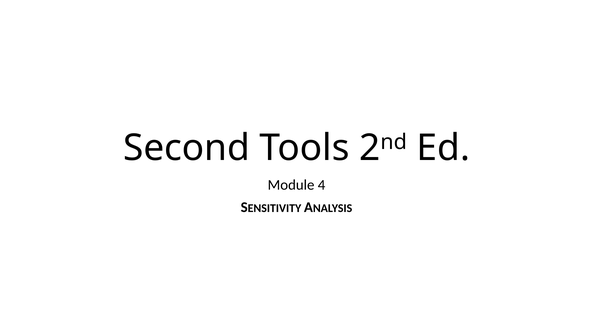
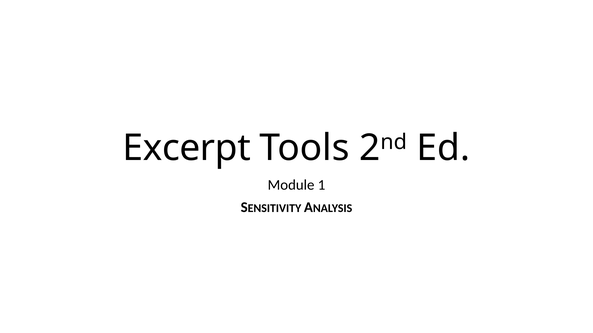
Second: Second -> Excerpt (187, 148)
4: 4 -> 1 (322, 185)
